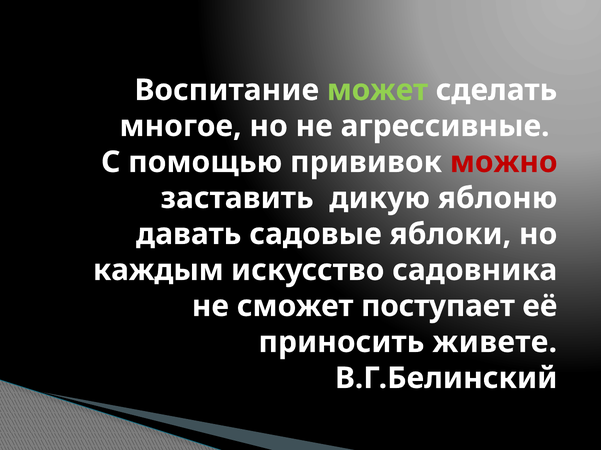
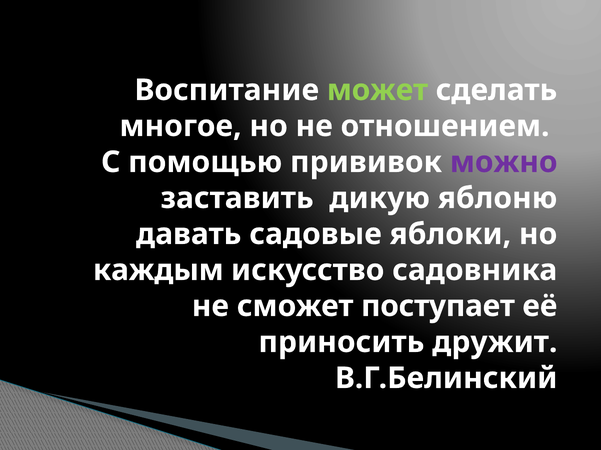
агрессивные: агрессивные -> отношением (445, 126)
можно colour: red -> purple (504, 162)
живете: живете -> дружит (495, 343)
